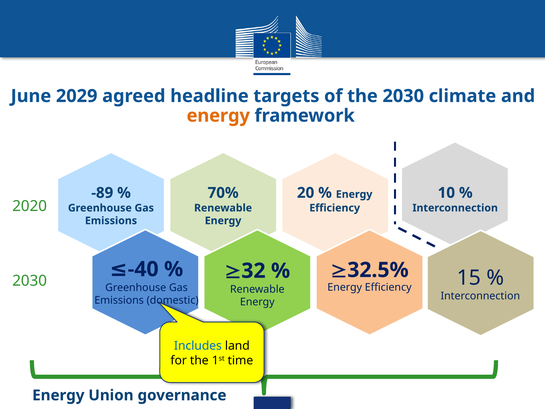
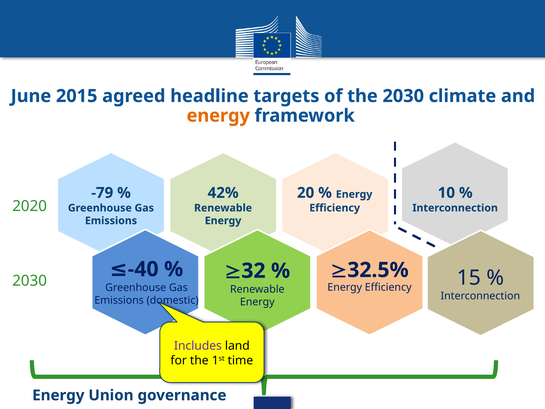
2029: 2029 -> 2015 (77, 96)
-89: -89 -> -79 (102, 193)
70%: 70% -> 42% (223, 193)
Includes colour: blue -> purple (198, 346)
